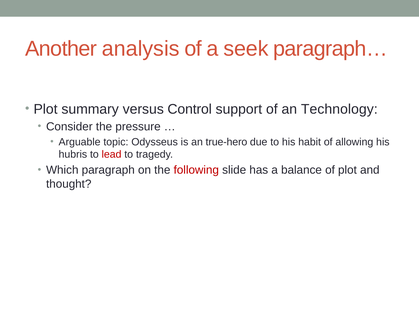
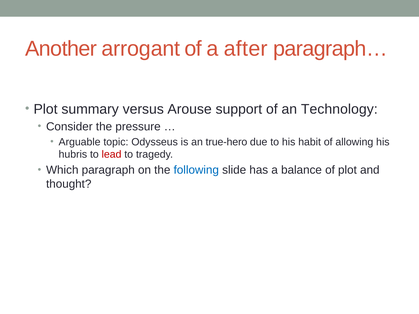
analysis: analysis -> arrogant (141, 49)
seek: seek -> after (246, 49)
Control: Control -> Arouse (190, 109)
following colour: red -> blue (196, 170)
